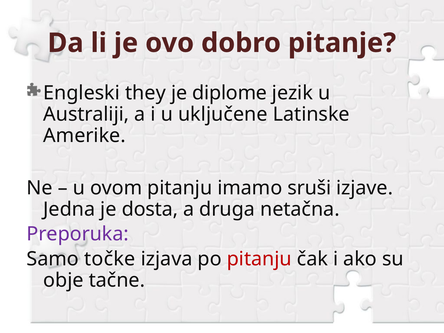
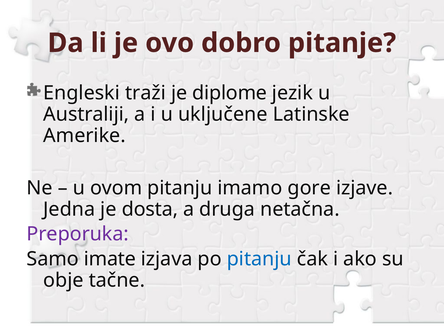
they: they -> traži (145, 93)
sruši: sruši -> gore (309, 188)
točke: točke -> imate (110, 259)
pitanju colour: red -> blue (259, 259)
